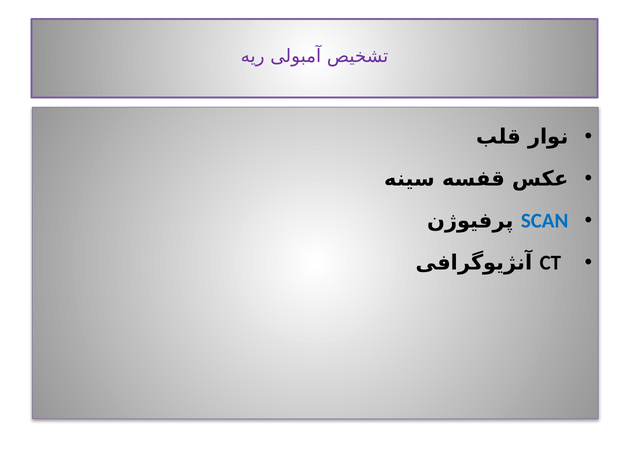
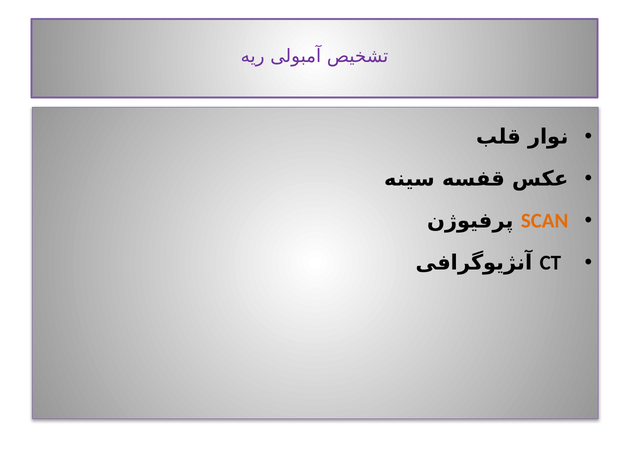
SCAN colour: blue -> orange (545, 221)
